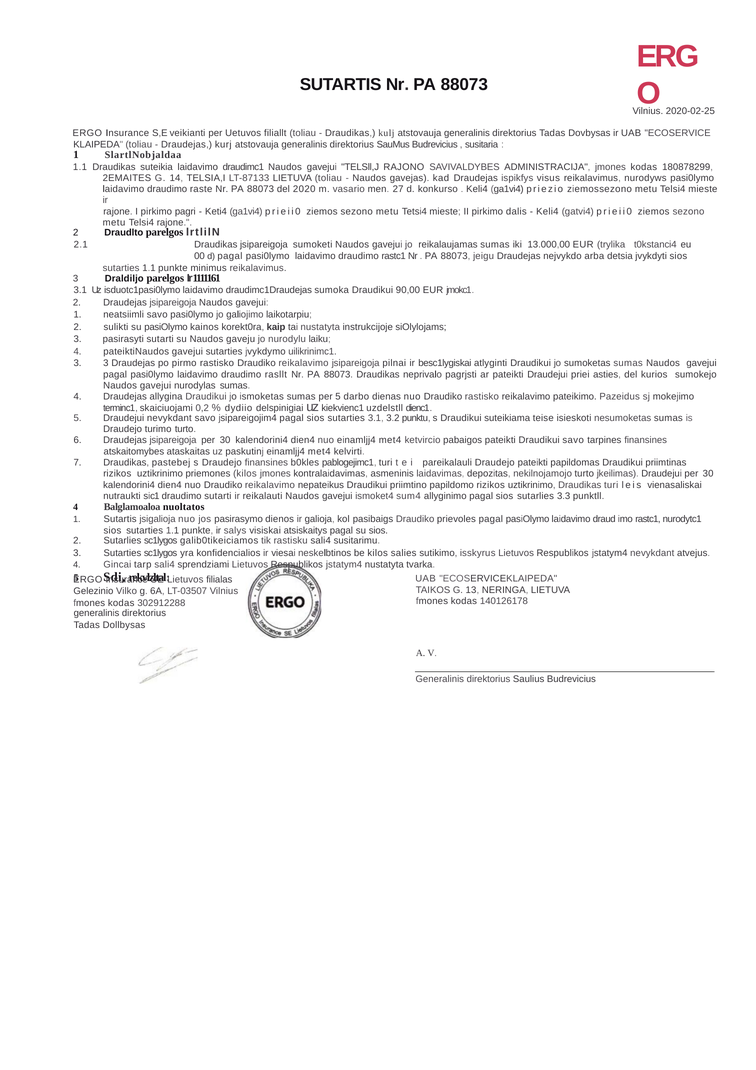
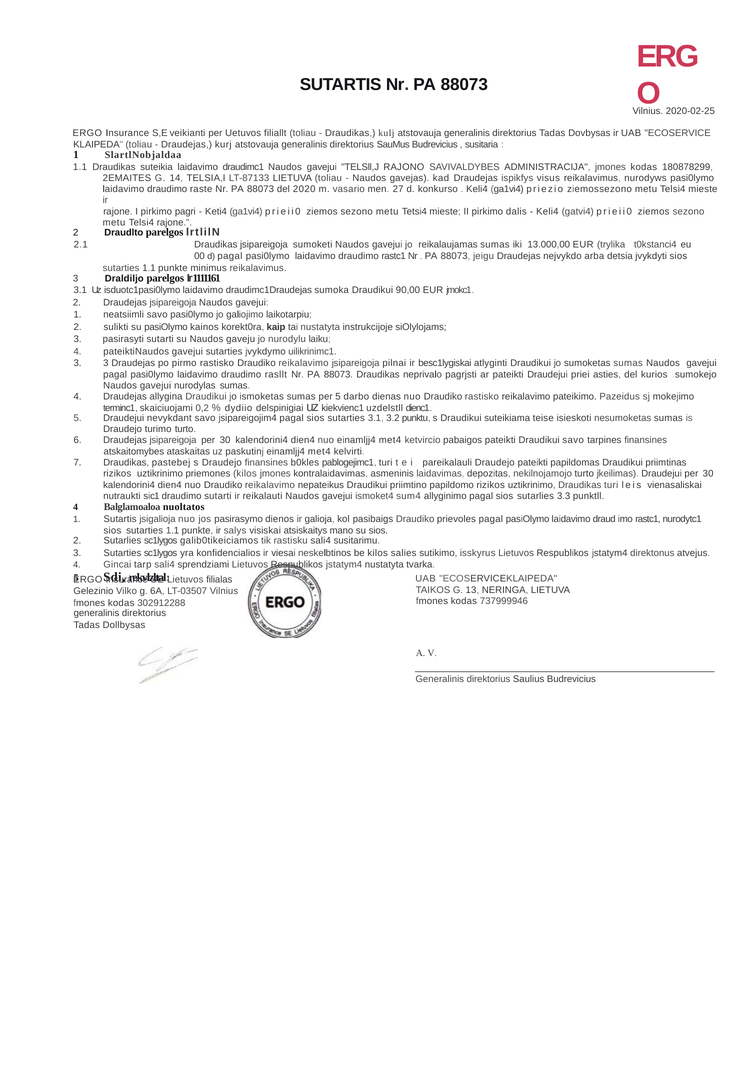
atsiskaitys pagal: pagal -> mano (341, 530)
jstatym4 nevykdant: nevykdant -> direktonus (652, 552)
140126178: 140126178 -> 737999946 (504, 601)
